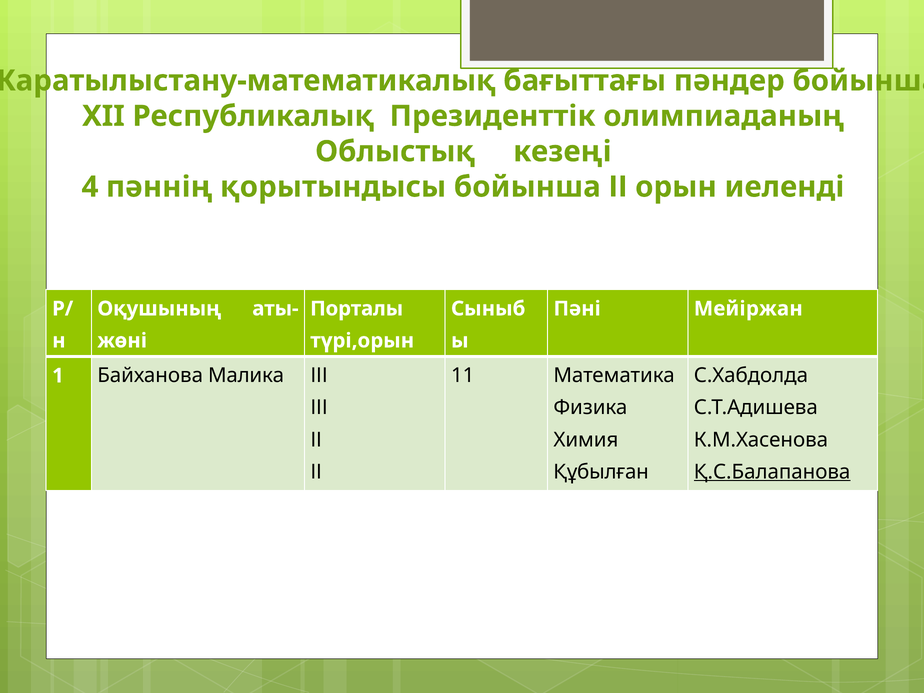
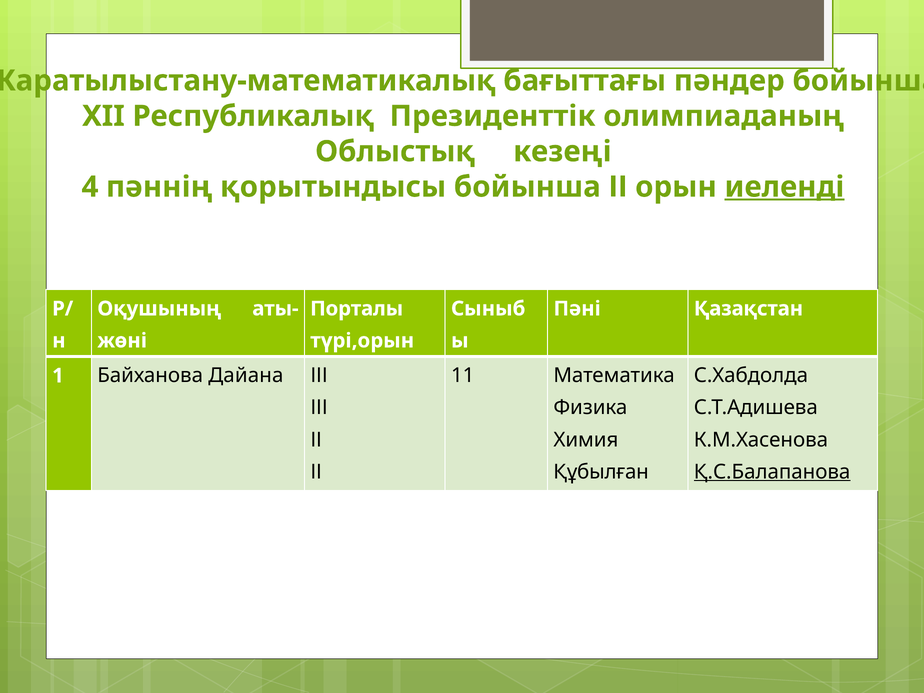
иеленді underline: none -> present (784, 187)
Мейіржан: Мейіржан -> Қазақстан (748, 309)
Малика: Малика -> Дайана (246, 376)
